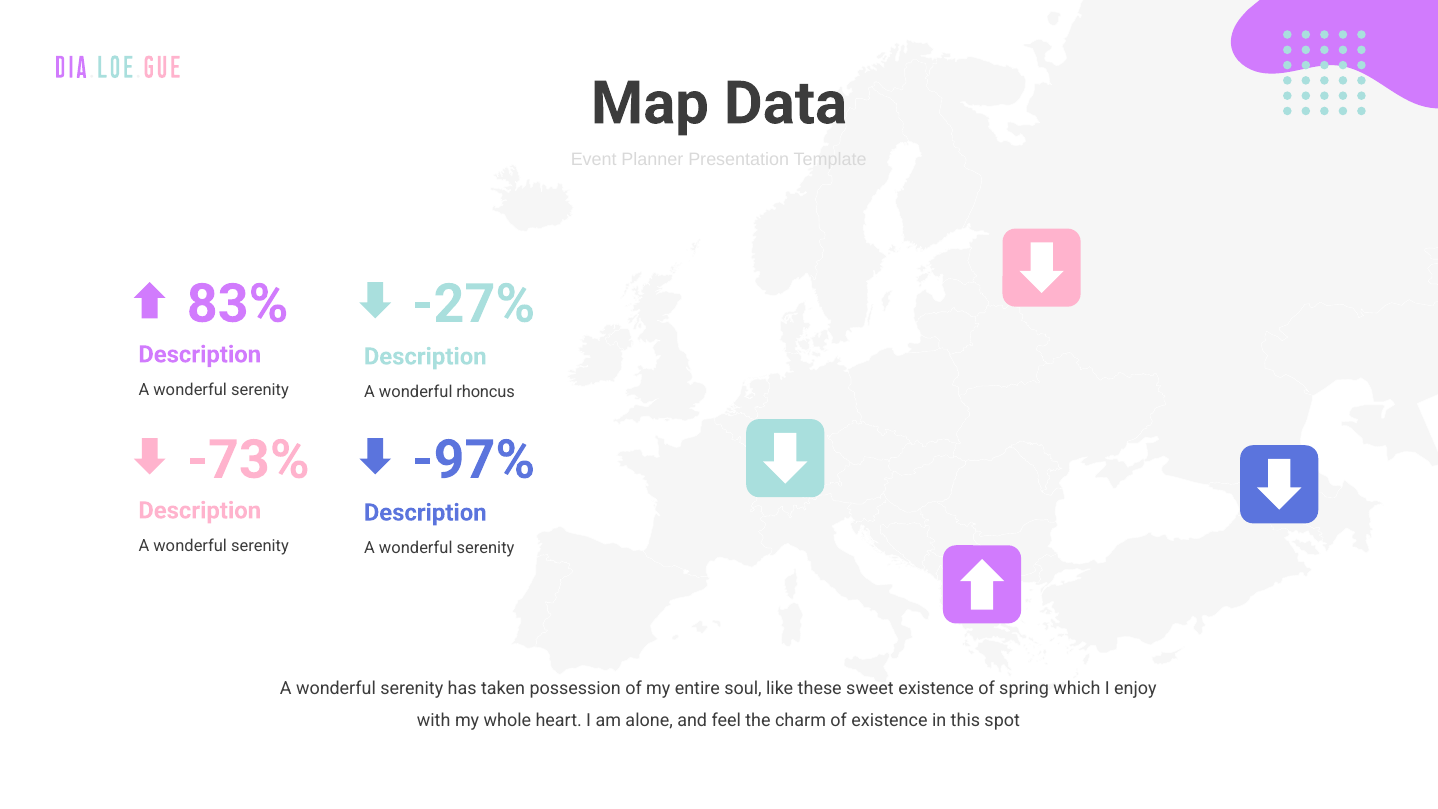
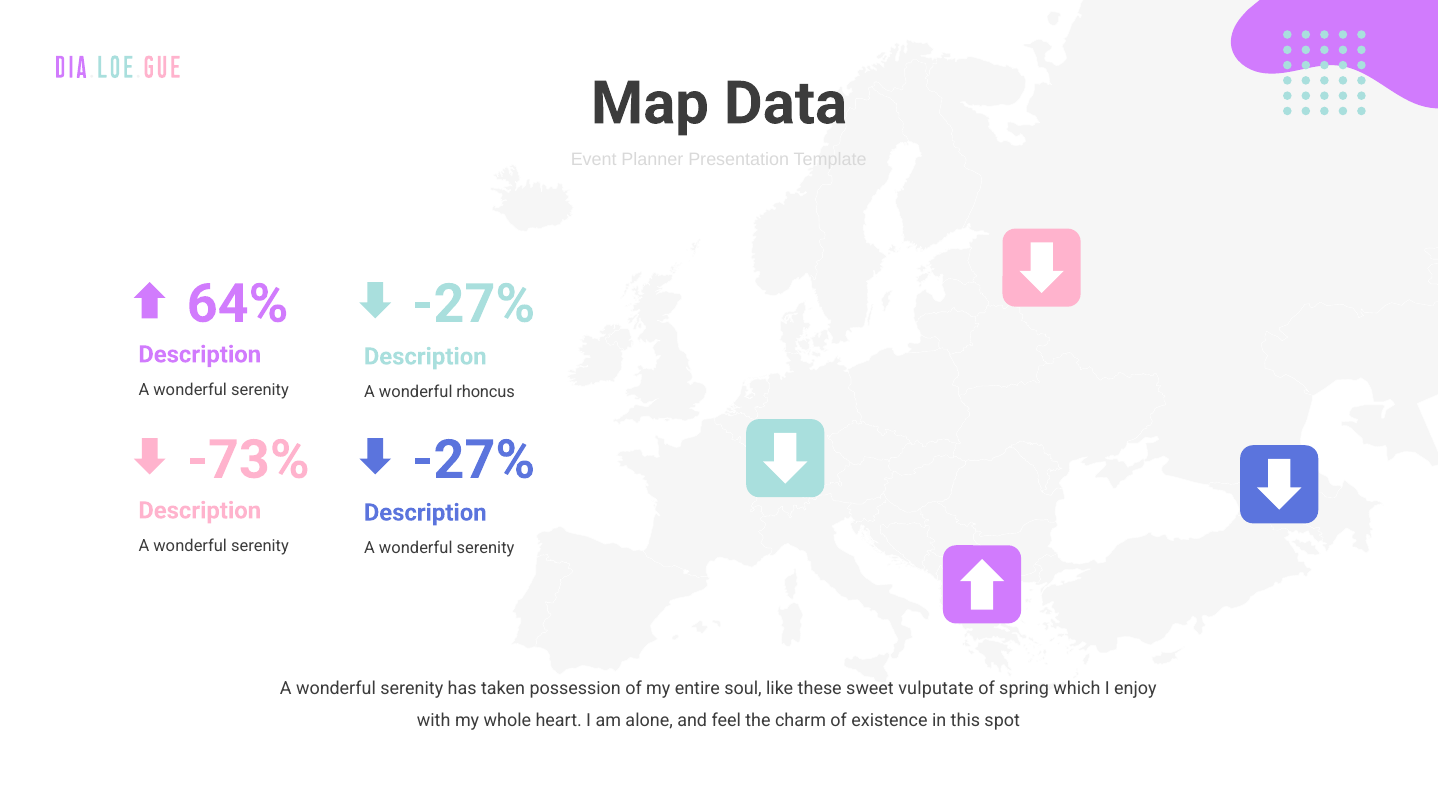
83%: 83% -> 64% (238, 304)
-97%: -97% -> -27% (474, 460)
sweet existence: existence -> vulputate (936, 688)
